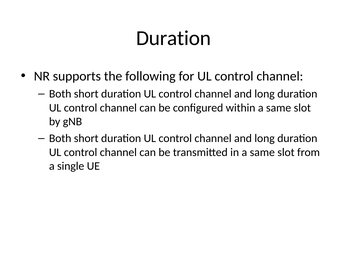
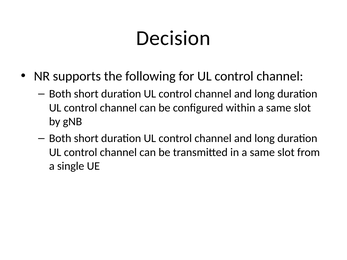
Duration: Duration -> Decision (173, 38)
